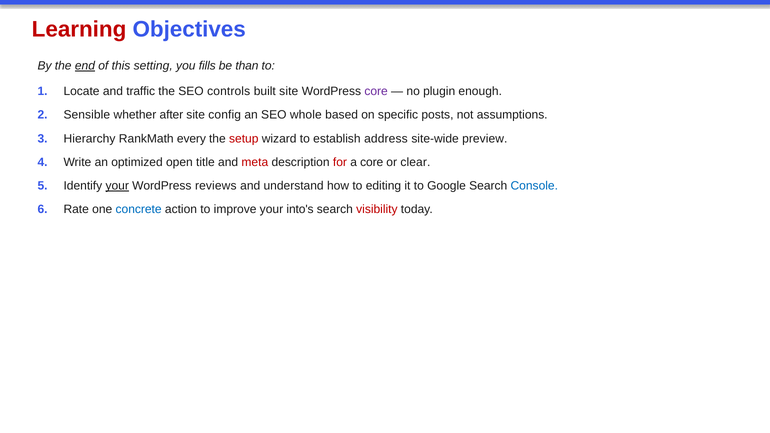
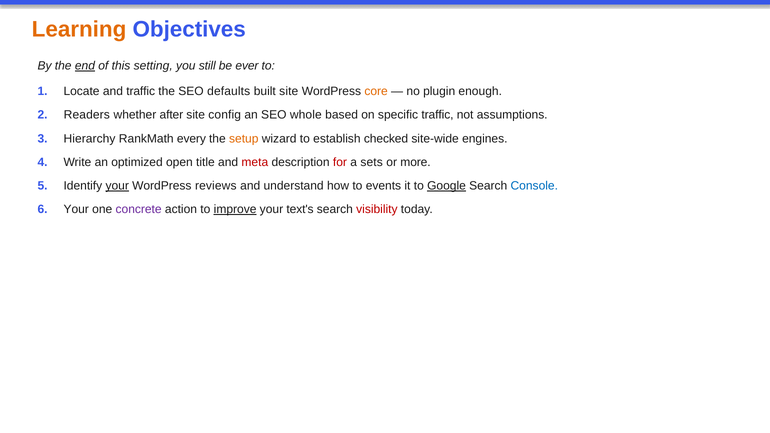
Learning colour: red -> orange (79, 29)
fills: fills -> still (207, 66)
than: than -> ever (247, 66)
controls: controls -> defaults (229, 91)
core colour: purple -> orange (376, 91)
Sensible: Sensible -> Readers (87, 115)
specific posts: posts -> traffic (437, 115)
setup colour: red -> orange (244, 139)
address: address -> checked (386, 139)
preview: preview -> engines (485, 139)
a core: core -> sets (372, 162)
clear: clear -> more (415, 162)
editing: editing -> events (383, 186)
Google underline: none -> present (447, 186)
6 Rate: Rate -> Your (76, 209)
concrete colour: blue -> purple (139, 209)
improve underline: none -> present (235, 209)
into's: into's -> text's (300, 209)
